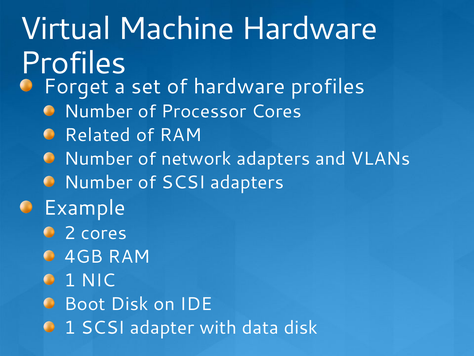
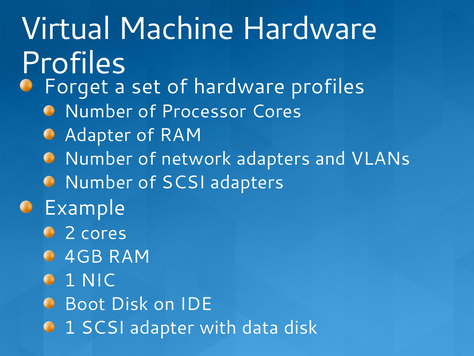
Related: Related -> Adapter (98, 135)
